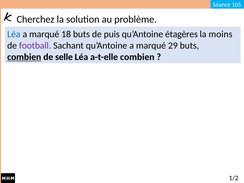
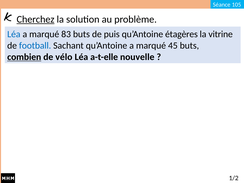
Cherchez underline: none -> present (36, 19)
18: 18 -> 83 (66, 34)
moins: moins -> vitrine (221, 34)
football colour: purple -> blue (35, 46)
29: 29 -> 45 (173, 46)
selle: selle -> vélo (64, 57)
a-t-elle combien: combien -> nouvelle (137, 57)
